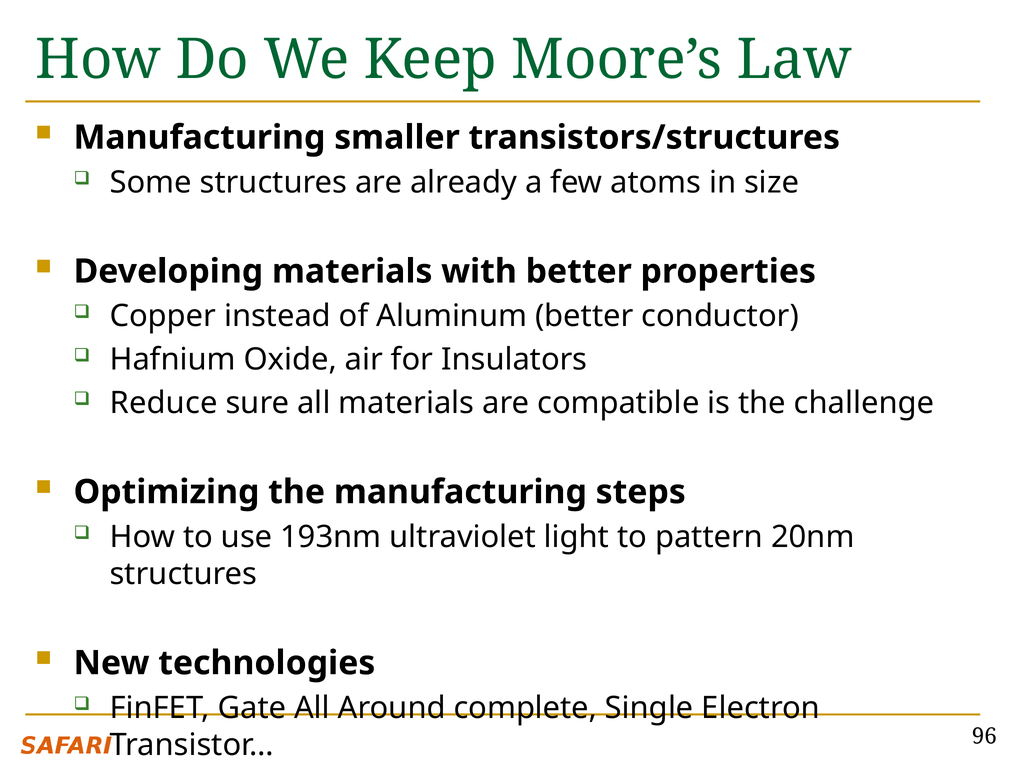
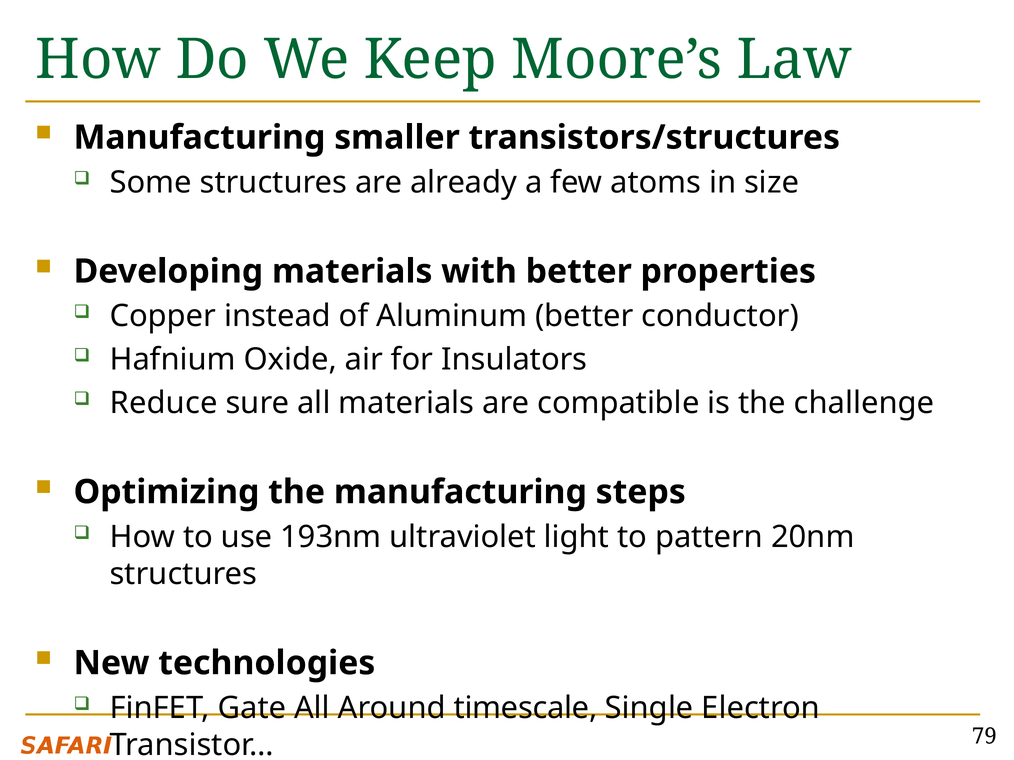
complete: complete -> timescale (525, 708)
96: 96 -> 79 (984, 737)
